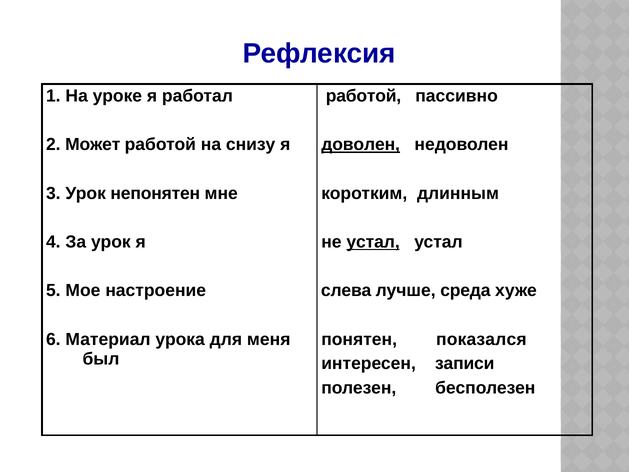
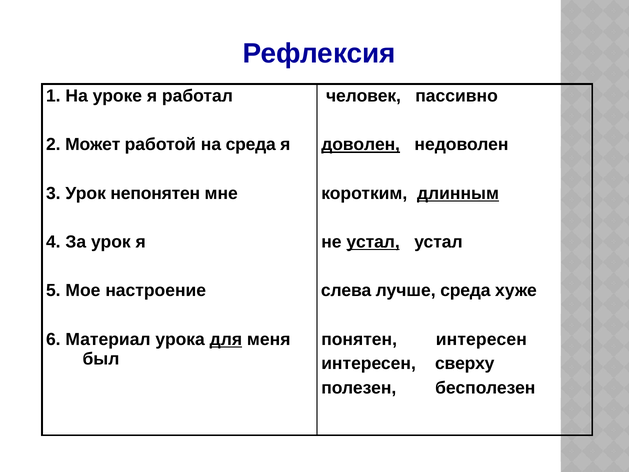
работой: работой -> человек (363, 96)
на снизу: снизу -> среда (251, 145)
длинным underline: none -> present (458, 193)
для underline: none -> present (226, 339)
понятен показался: показался -> интересен (481, 339)
записи: записи -> сверху (465, 364)
